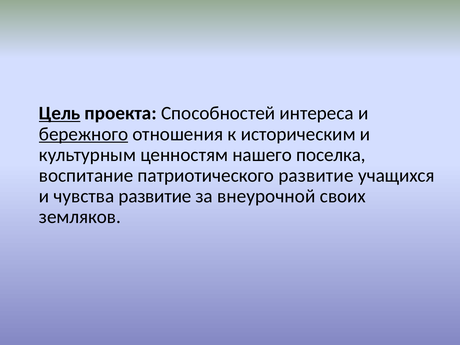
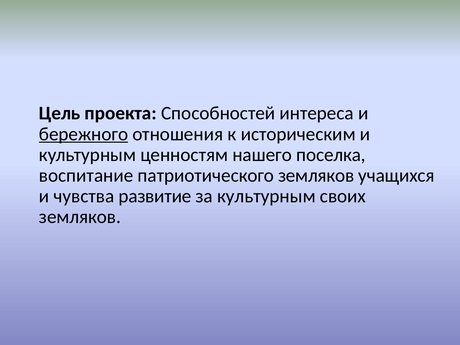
Цель underline: present -> none (60, 113)
патриотического развитие: развитие -> земляков (316, 175)
за внеурочной: внеурочной -> культурным (266, 196)
